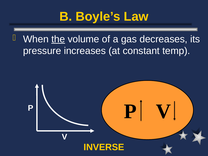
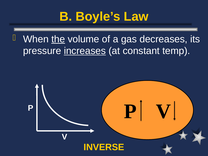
increases underline: none -> present (85, 51)
